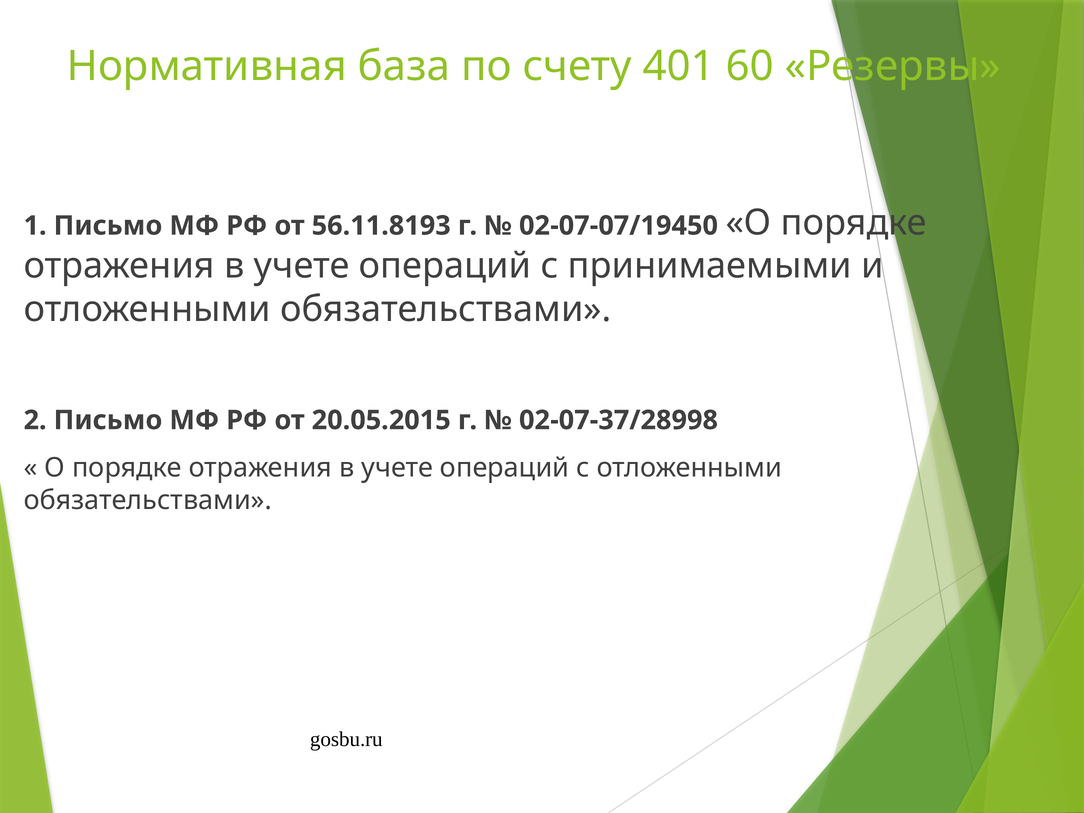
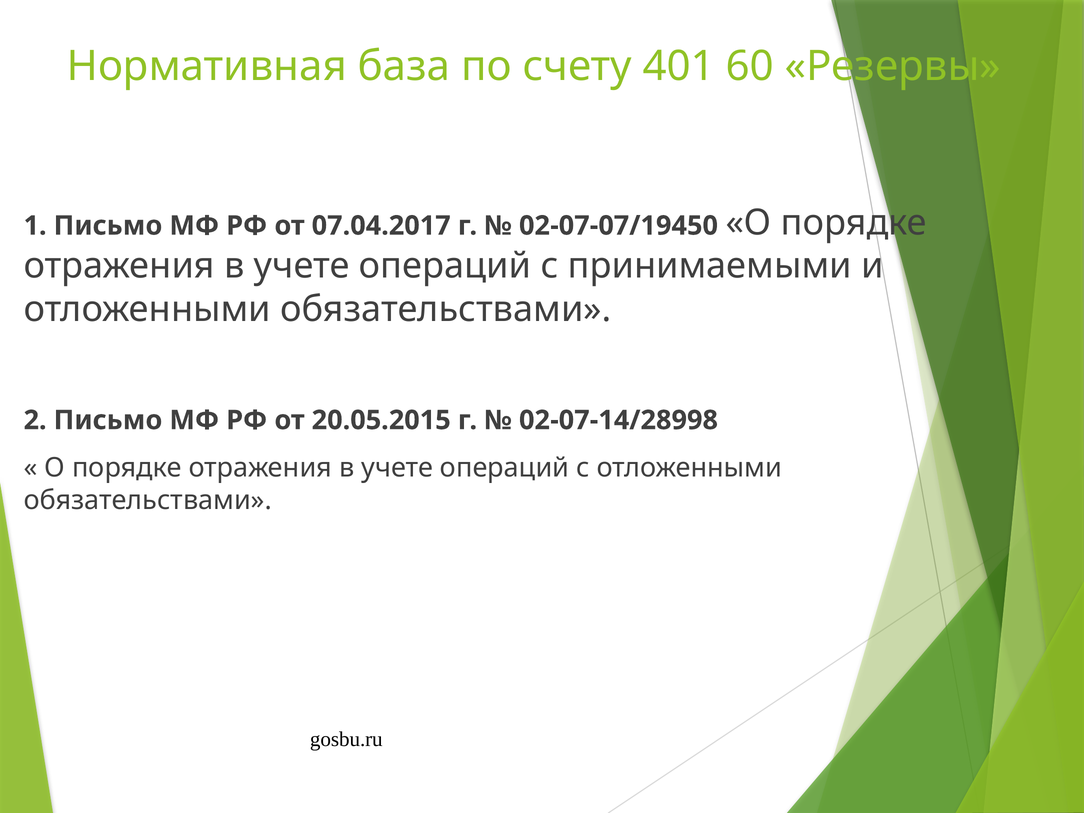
56.11.8193: 56.11.8193 -> 07.04.2017 (381, 226)
02-07-37/28998: 02-07-37/28998 -> 02-07-14/28998 (619, 420)
